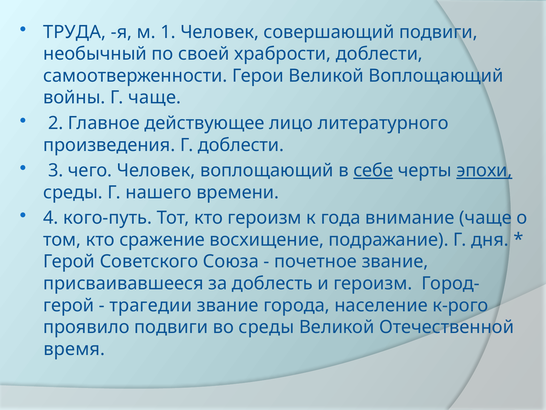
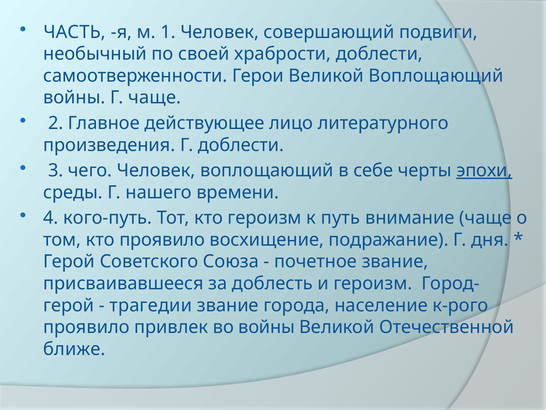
ТРУДА: ТРУДА -> ЧАСТЬ (75, 32)
себе underline: present -> none (373, 170)
года: года -> путь (340, 218)
кто сражение: сражение -> проявило (162, 239)
проявило подвиги: подвиги -> привлек (171, 327)
во среды: среды -> войны (267, 327)
время: время -> ближе (74, 349)
